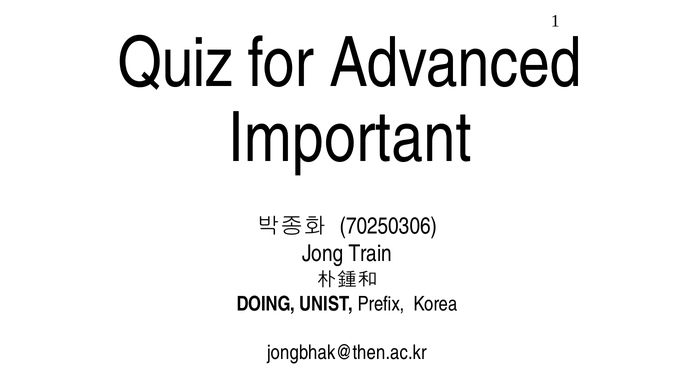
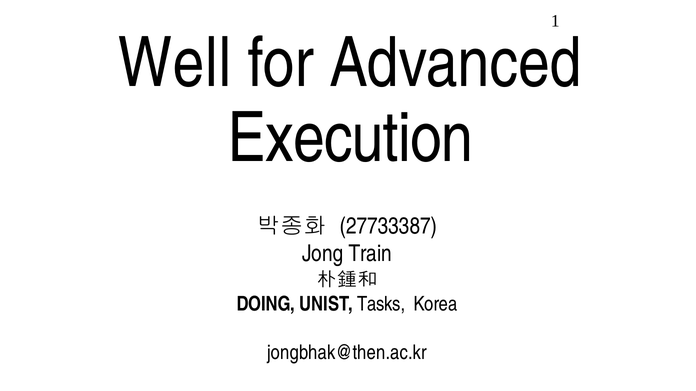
Quiz: Quiz -> Well (175, 63)
Important: Important -> Execution (350, 139)
70250306: 70250306 -> 27733387 (388, 226)
Prefix: Prefix -> Tasks (381, 304)
